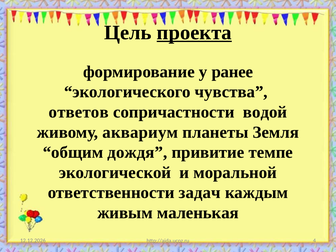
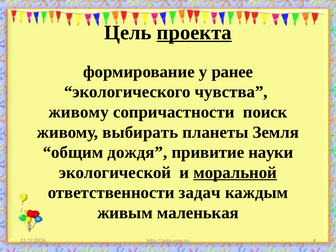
ответов: ответов -> живому (79, 112)
водой: водой -> поиск (265, 112)
аквариум: аквариум -> выбирать (140, 132)
темпе: темпе -> науки (271, 152)
моральной underline: none -> present (235, 173)
